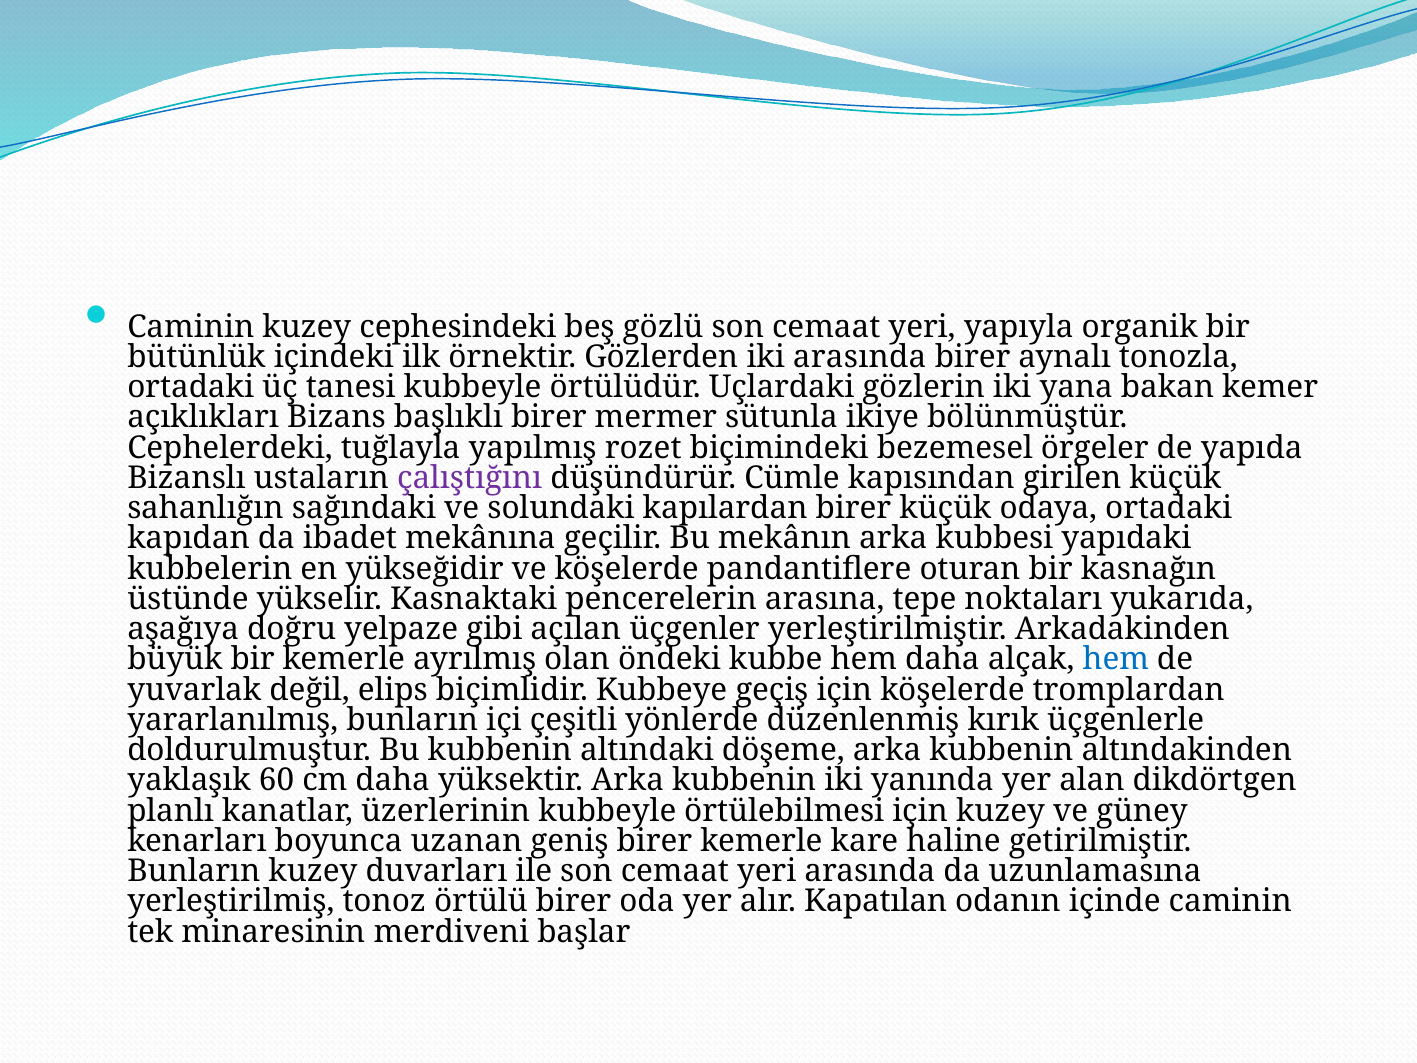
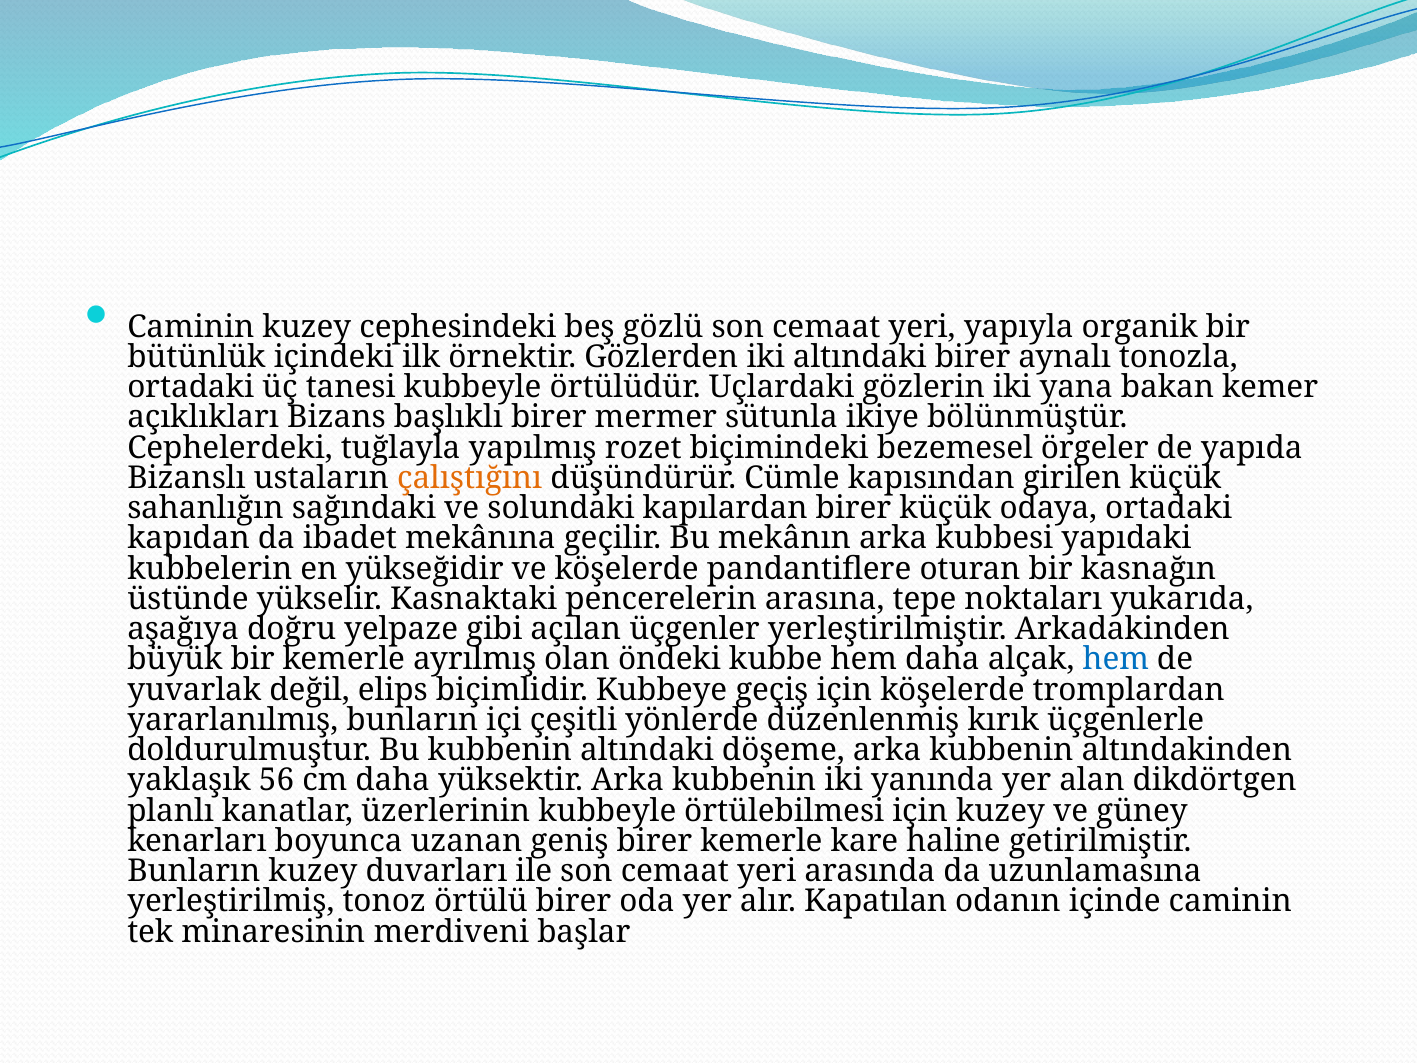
iki arasında: arasında -> altındaki (860, 357)
çalıştığını colour: purple -> orange (470, 478)
60: 60 -> 56 (277, 780)
